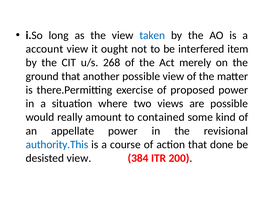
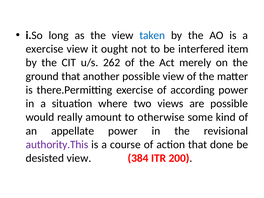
account: account -> exercise (45, 49)
268: 268 -> 262 (112, 63)
proposed: proposed -> according (193, 90)
contained: contained -> otherwise (161, 117)
authority.This colour: blue -> purple (57, 145)
